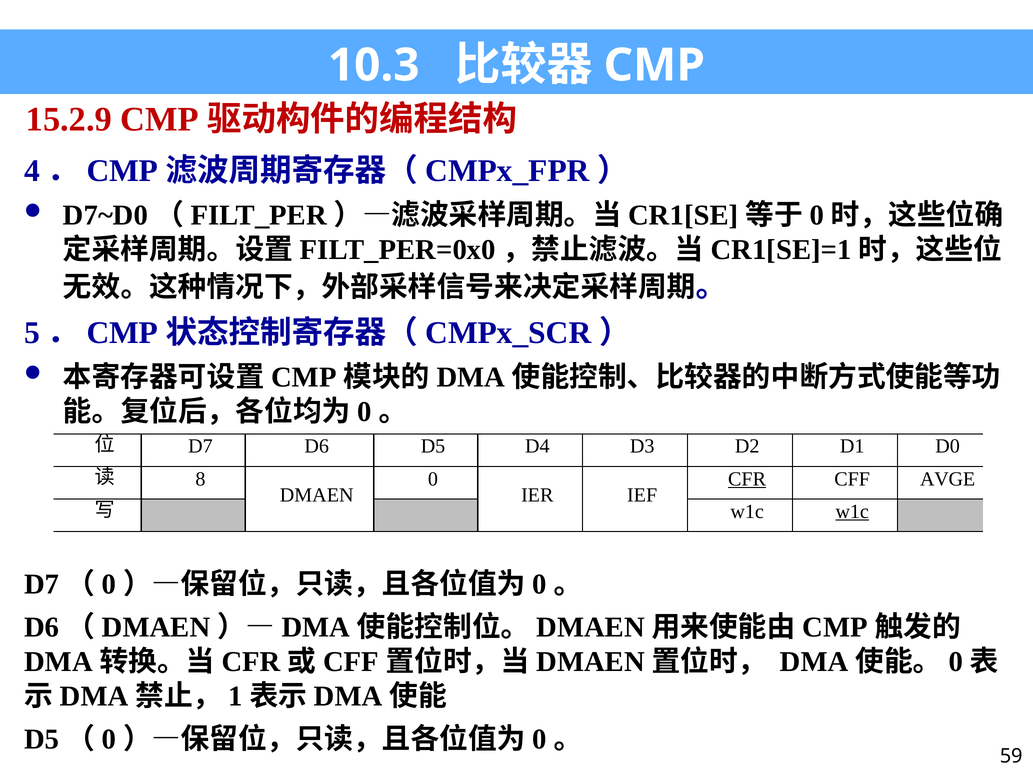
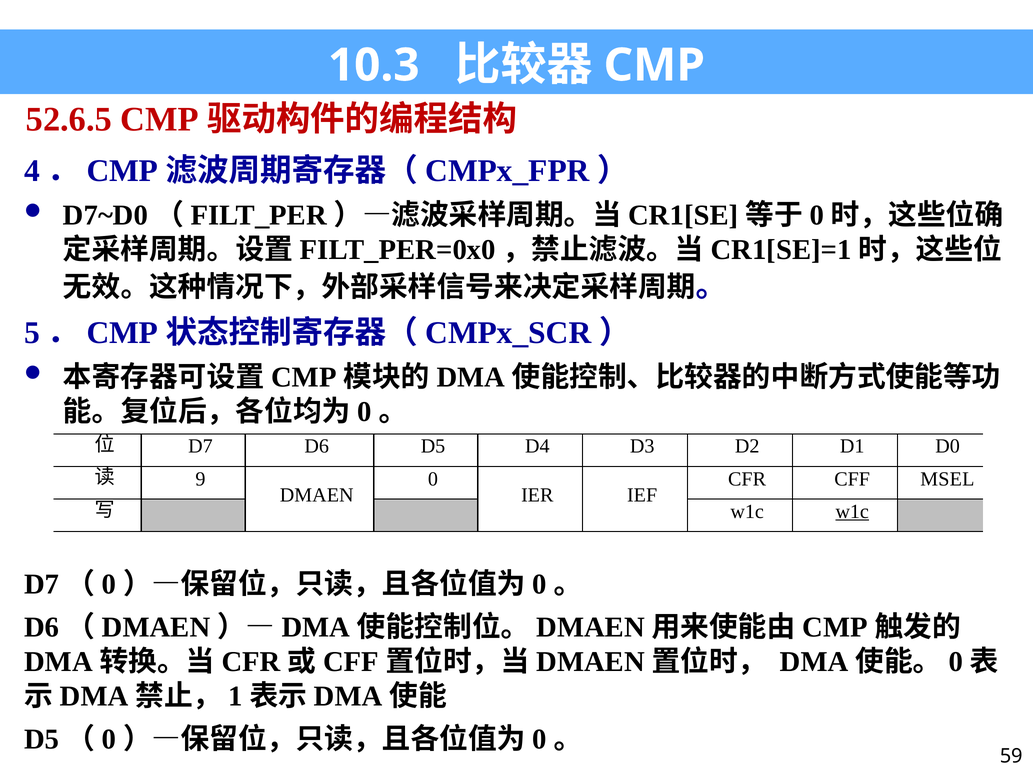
15.2.9: 15.2.9 -> 52.6.5 (69, 119)
8: 8 -> 9 (200, 479)
CFR underline: present -> none (747, 479)
AVGE: AVGE -> MSEL (947, 479)
